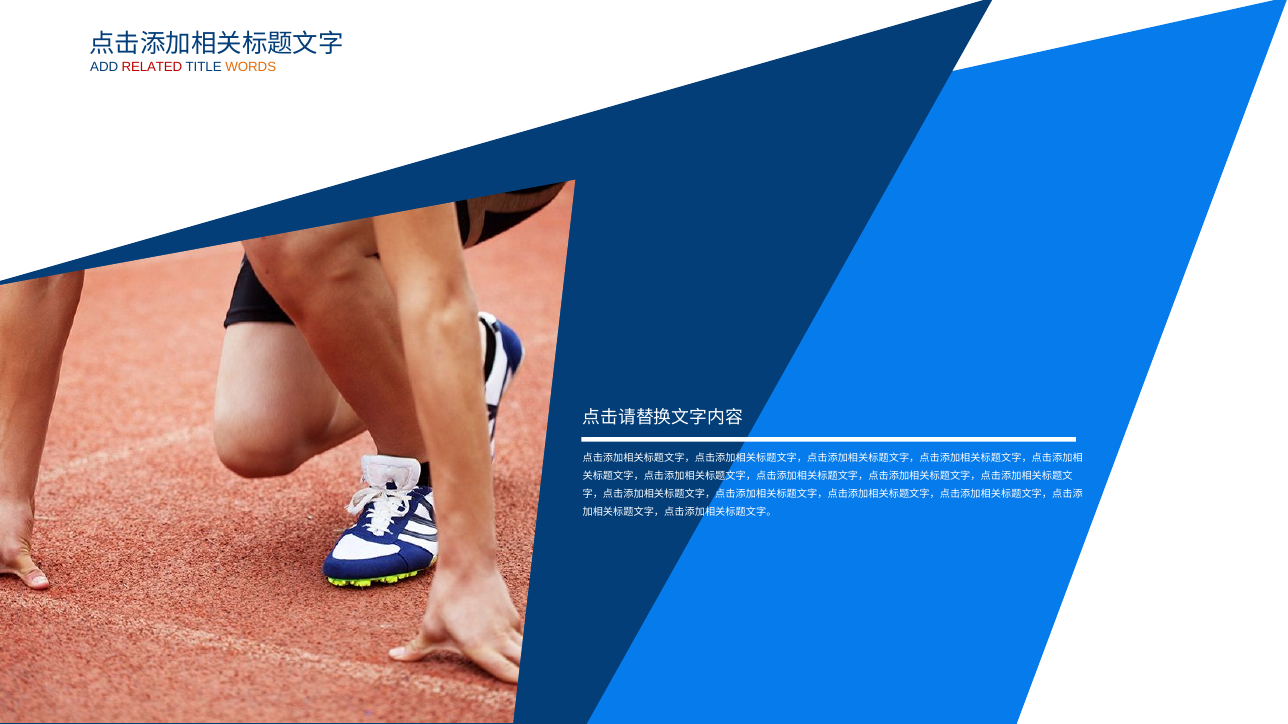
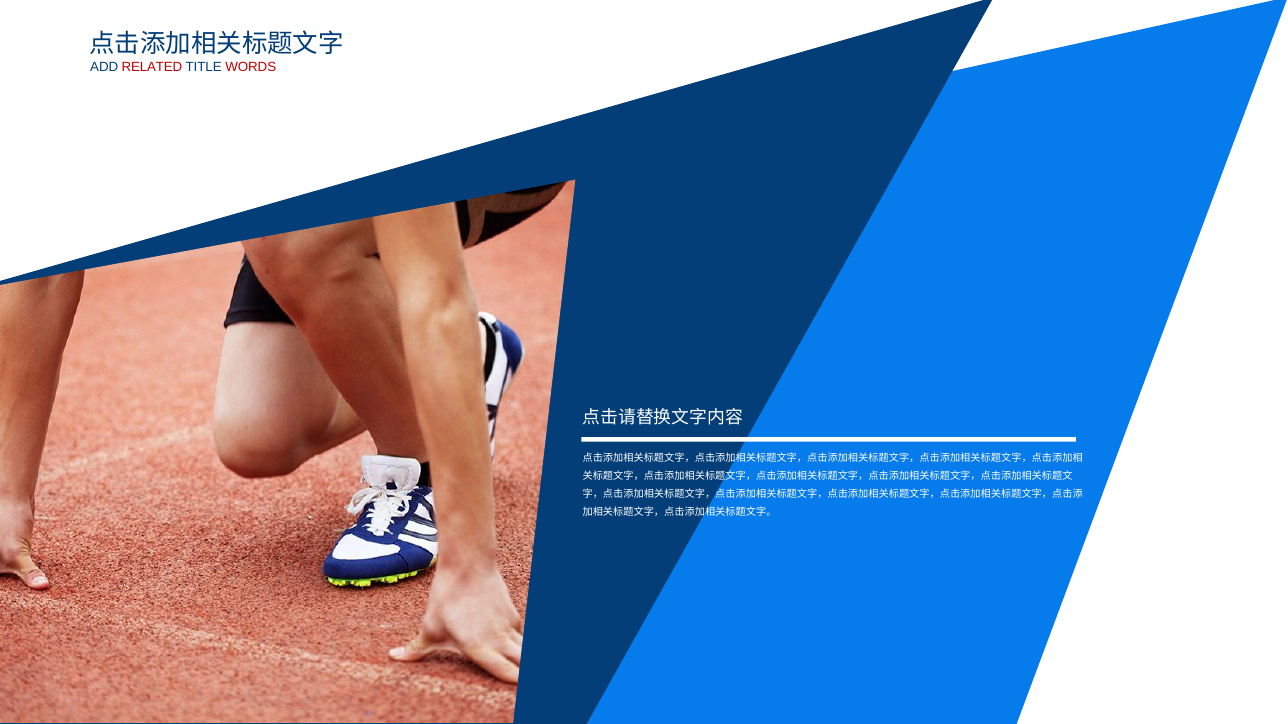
WORDS colour: orange -> red (251, 68)
